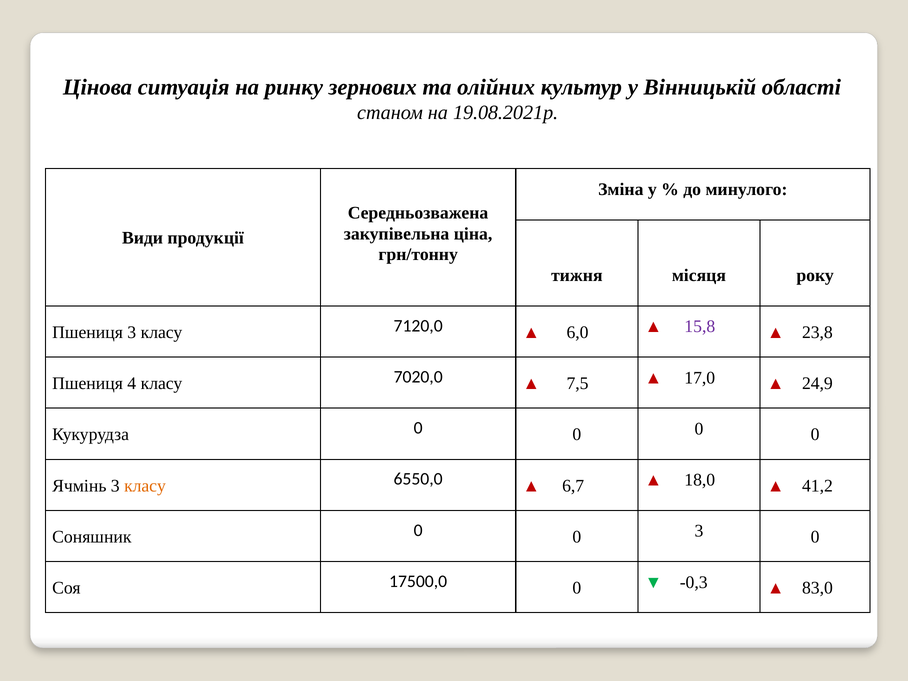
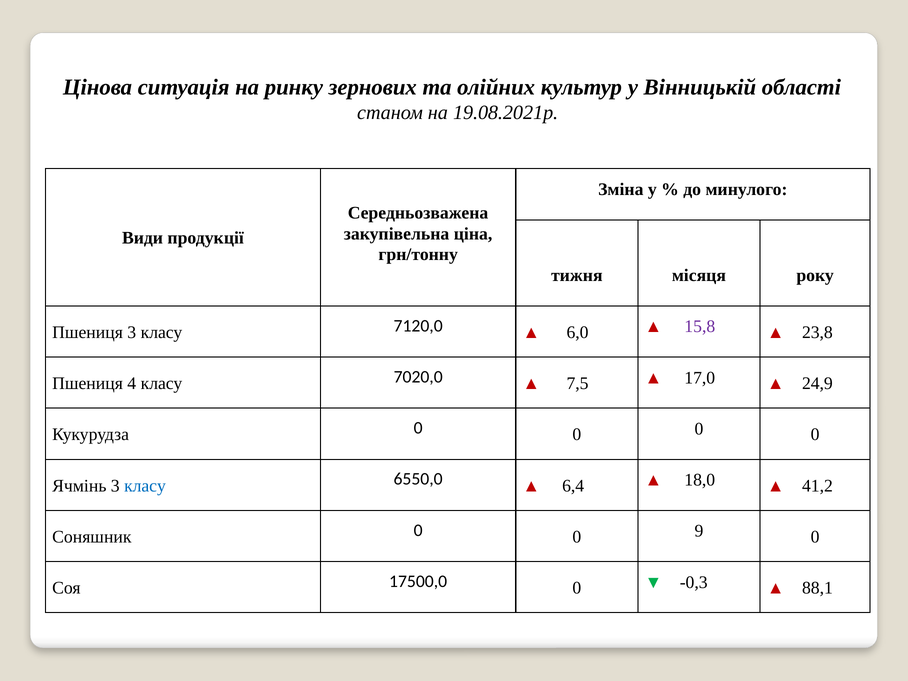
класу colour: orange -> blue (145, 486)
6,7: 6,7 -> 6,4 (573, 486)
0 3: 3 -> 9 (699, 531)
83,0: 83,0 -> 88,1 (817, 588)
